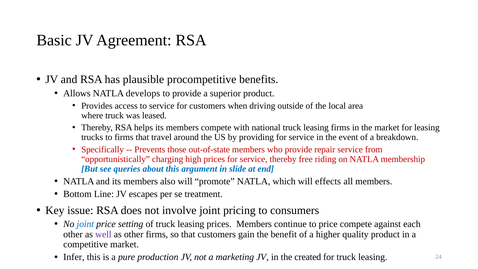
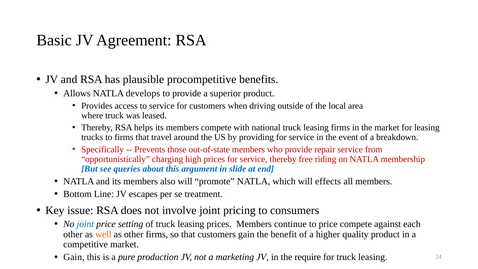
well colour: purple -> orange (103, 234)
Infer: Infer -> Gain (74, 257)
created: created -> require (308, 257)
